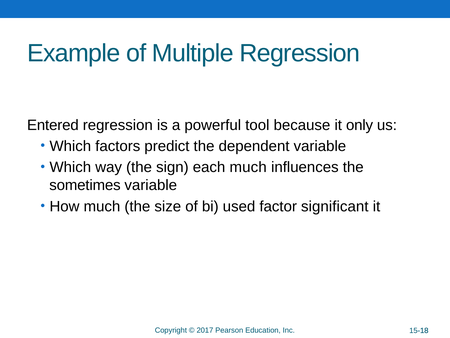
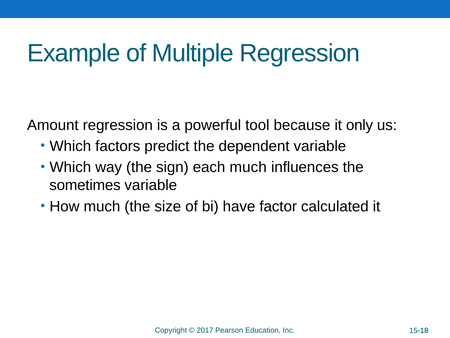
Entered: Entered -> Amount (53, 125)
used: used -> have (239, 206)
significant: significant -> calculated (335, 206)
